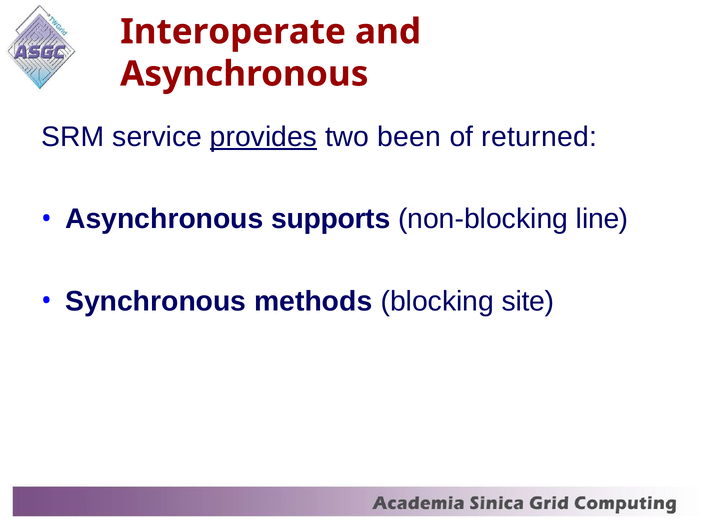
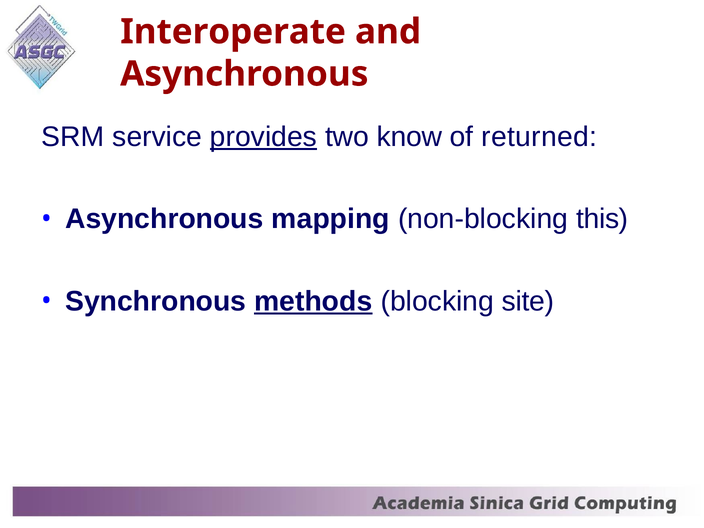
been: been -> know (409, 137)
supports: supports -> mapping (331, 219)
line: line -> this (602, 219)
methods underline: none -> present (313, 301)
